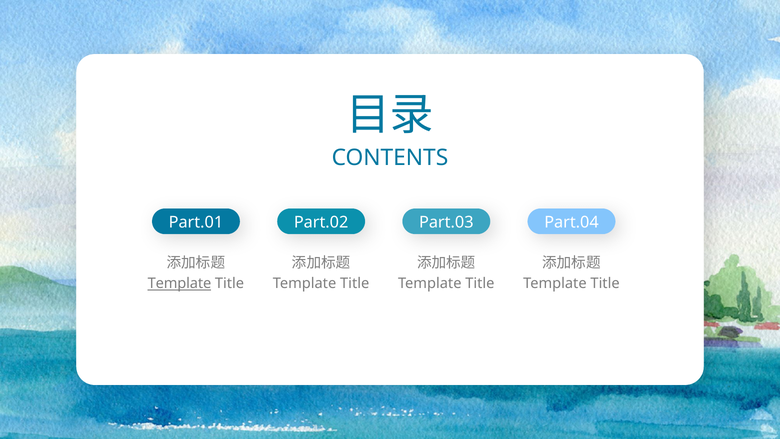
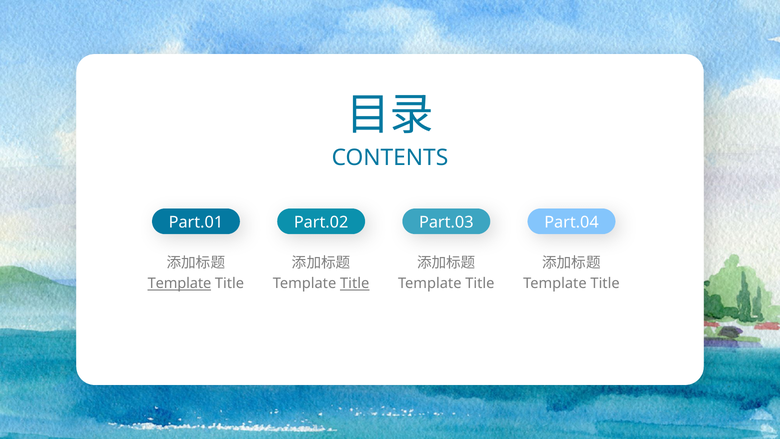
Title underline: none -> present (355, 283)
